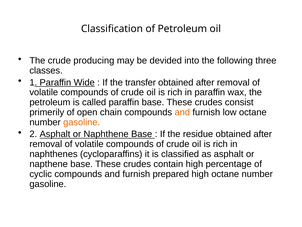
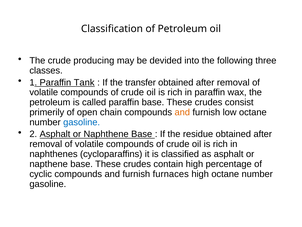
Wide: Wide -> Tank (84, 82)
gasoline colour: orange -> blue (82, 122)
prepared: prepared -> furnaces (171, 174)
